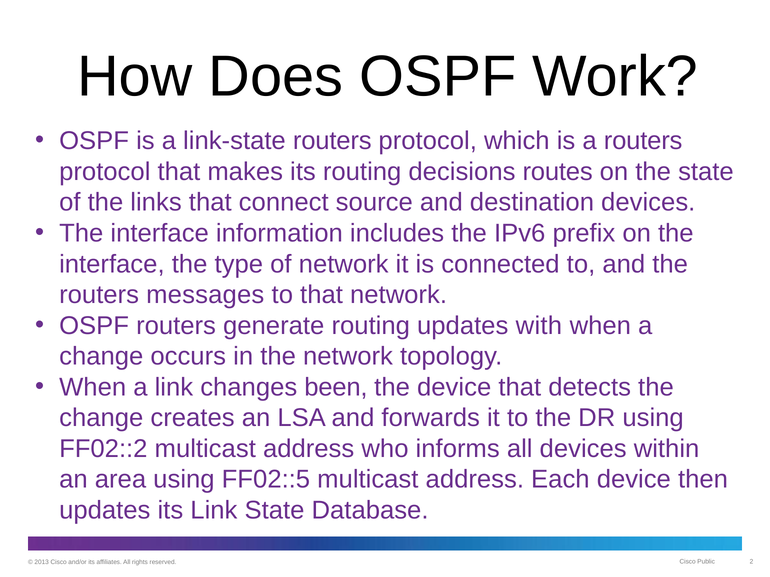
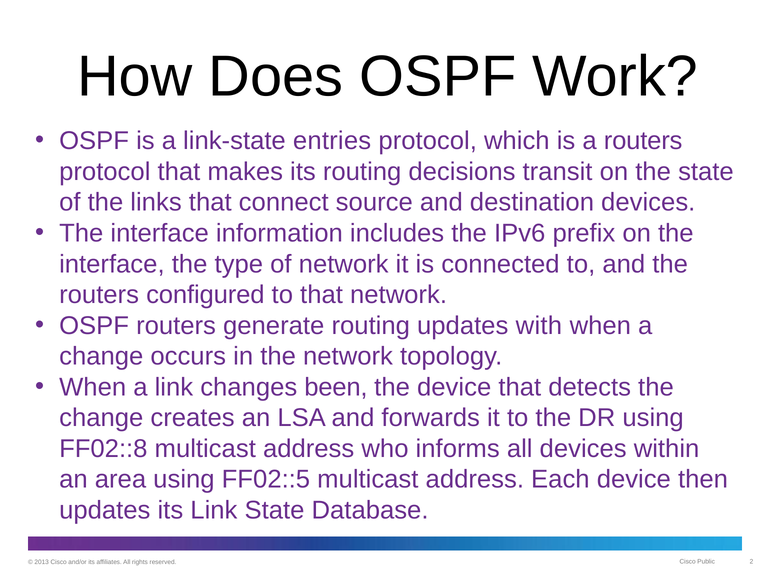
link-state routers: routers -> entries (332, 141)
routes: routes -> transit (558, 172)
messages: messages -> configured (205, 295)
FF02::2: FF02::2 -> FF02::8 (103, 449)
